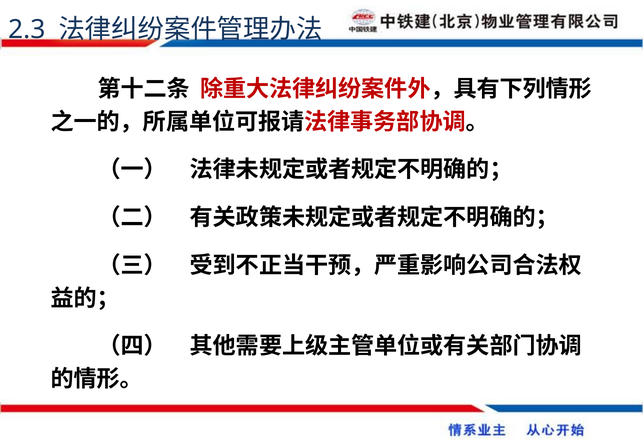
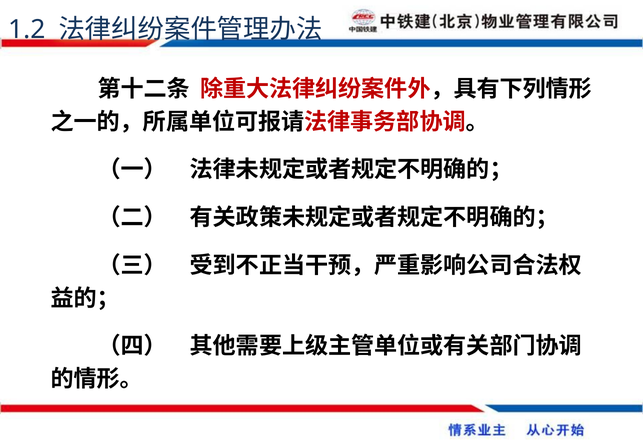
2.3: 2.3 -> 1.2 (27, 30)
